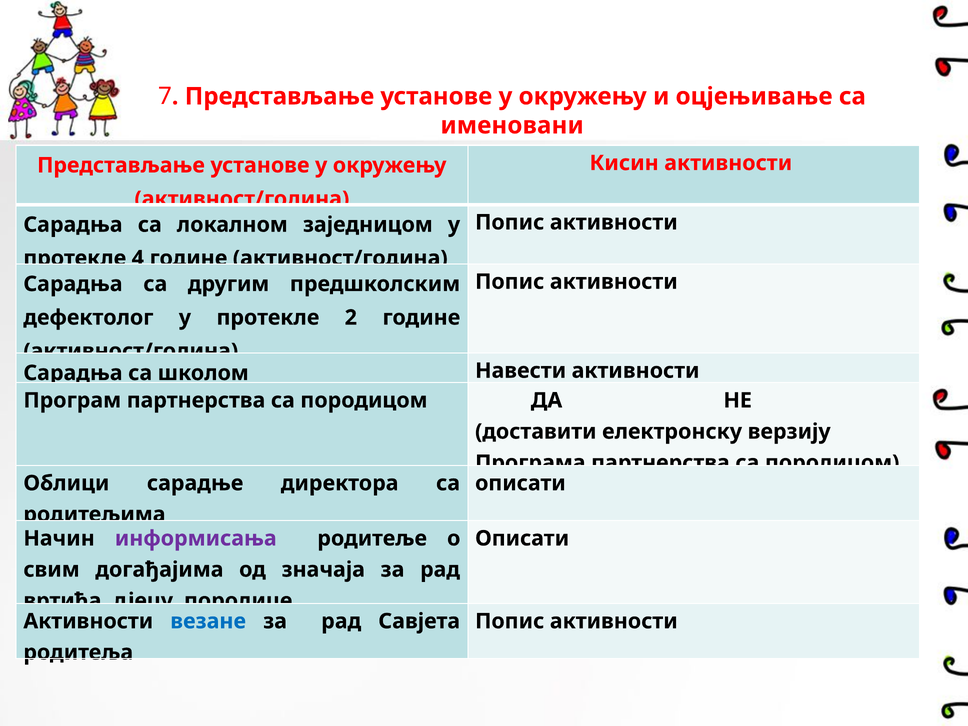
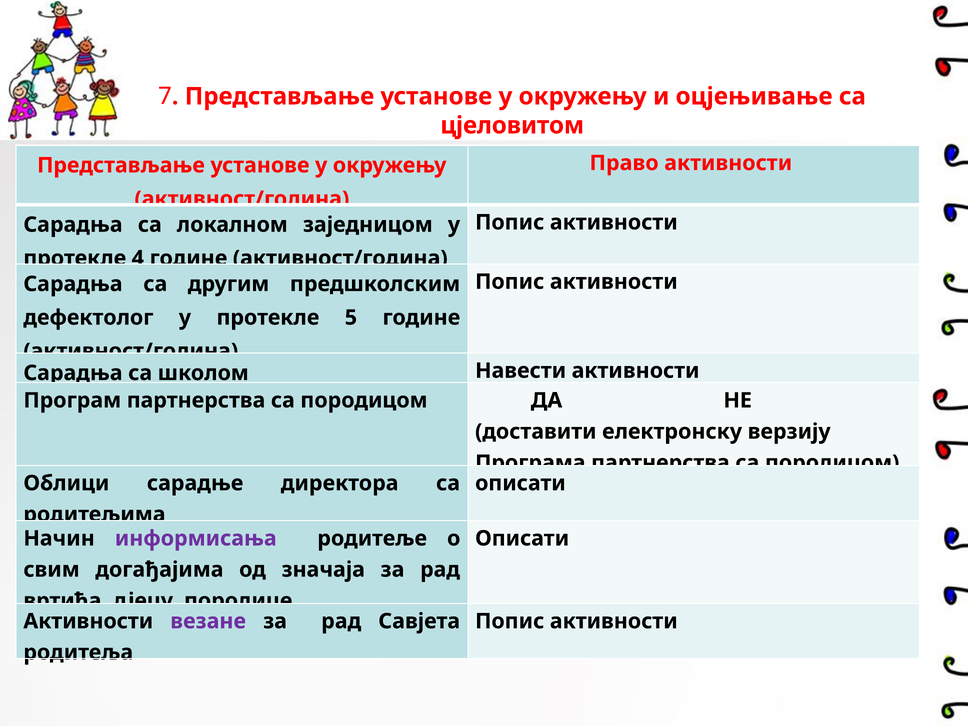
именовани: именовани -> цјеловитом (512, 125)
Кисин: Кисин -> Право (624, 163)
2: 2 -> 5 (351, 318)
везане colour: blue -> purple (208, 621)
